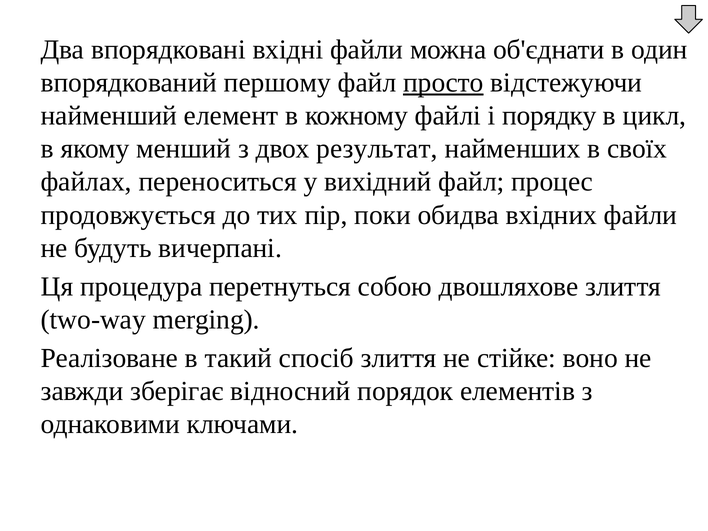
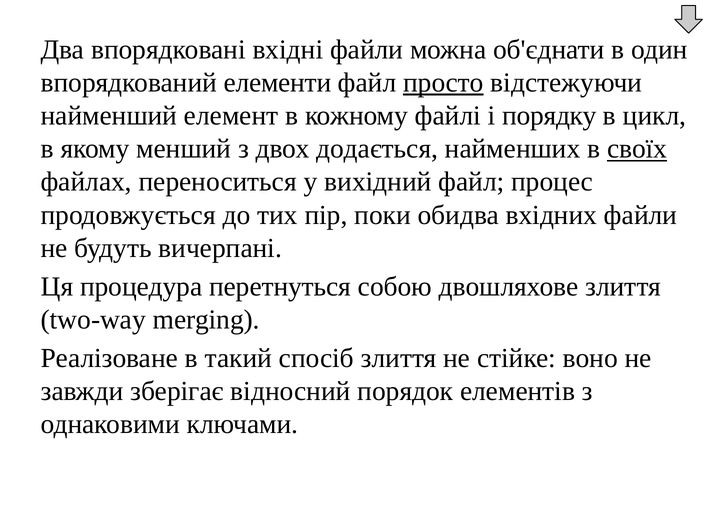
першому: першому -> елементи (278, 83)
результат: результат -> додається (377, 149)
своїх underline: none -> present (637, 149)
